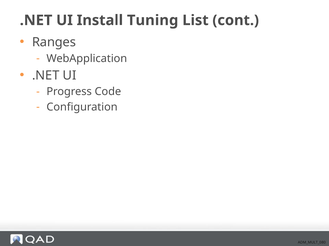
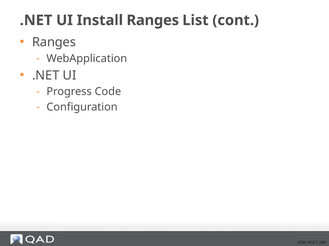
Install Tuning: Tuning -> Ranges (153, 20)
